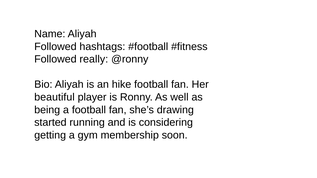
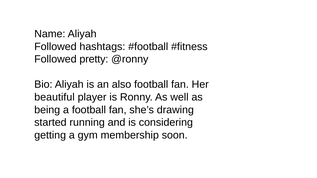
really: really -> pretty (94, 59)
hike: hike -> also (122, 85)
